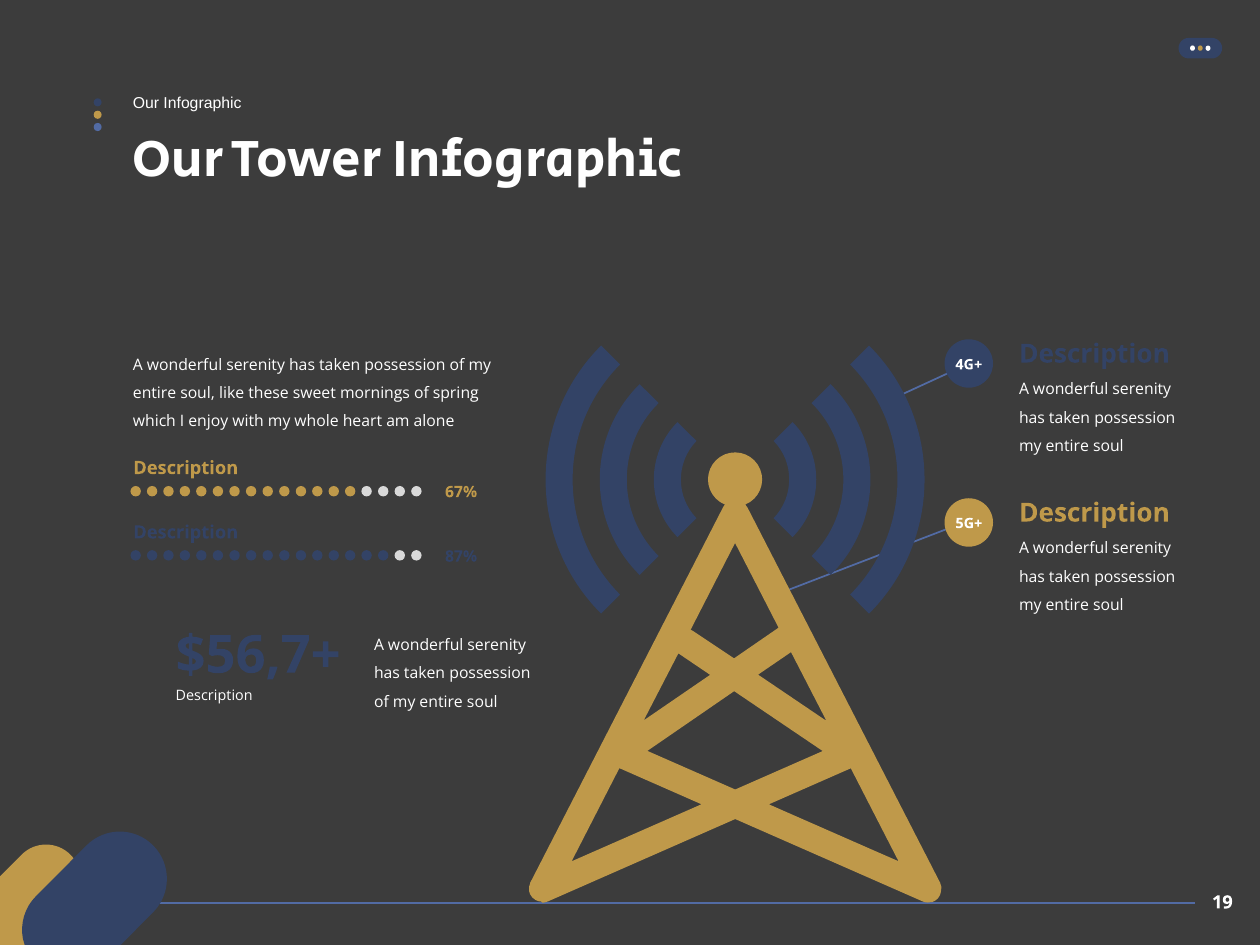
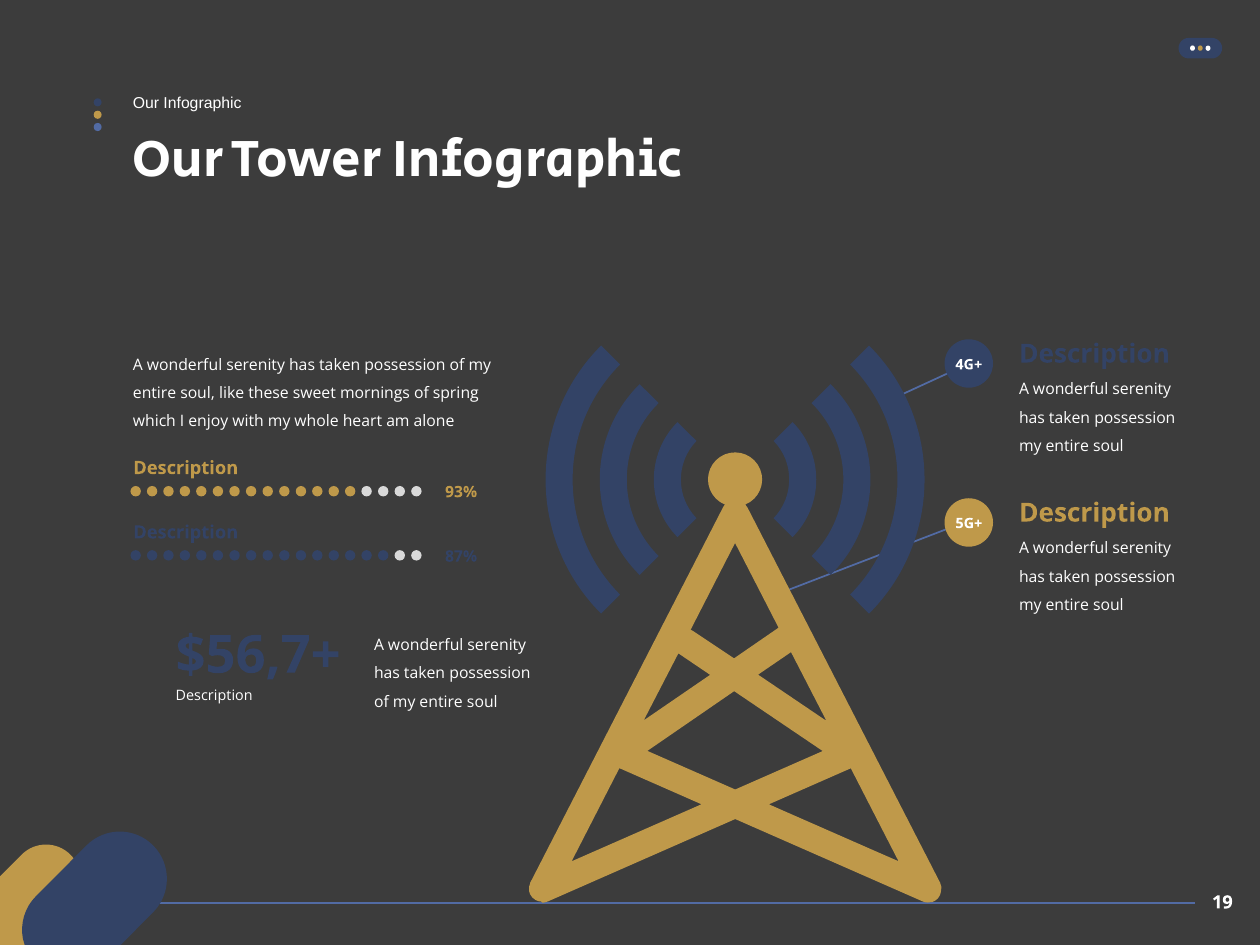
67%: 67% -> 93% (461, 492)
